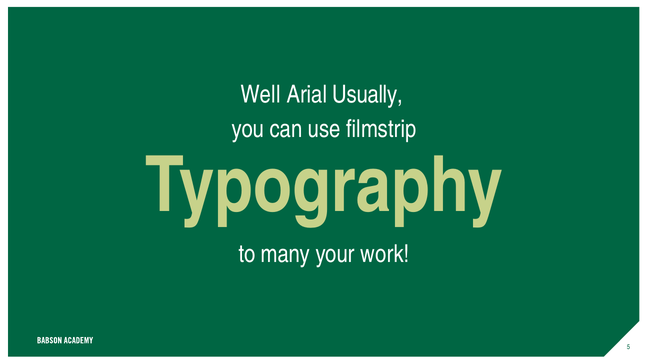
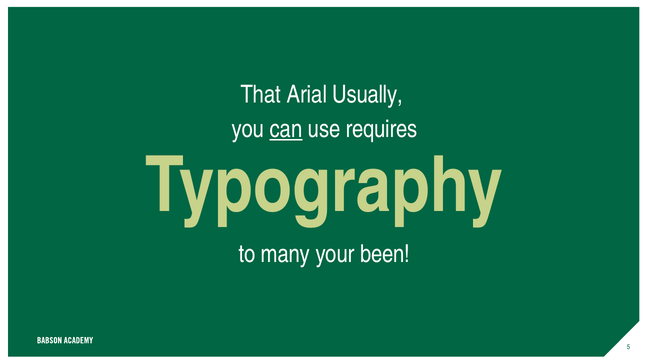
Well: Well -> That (261, 94)
can underline: none -> present (286, 129)
filmstrip: filmstrip -> requires (382, 129)
work: work -> been (385, 254)
